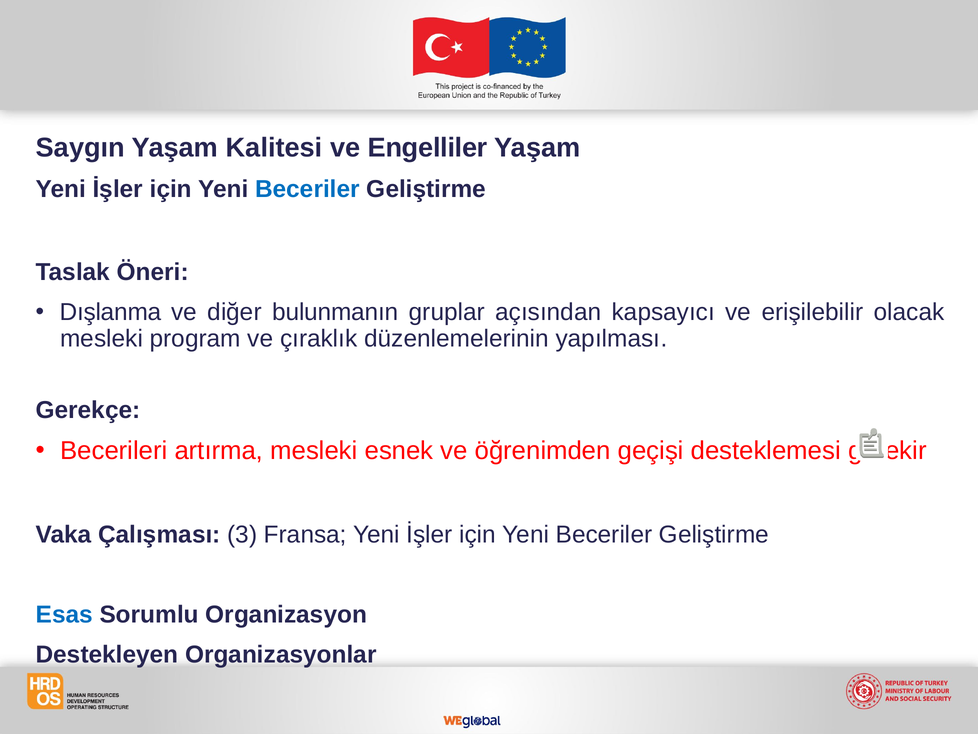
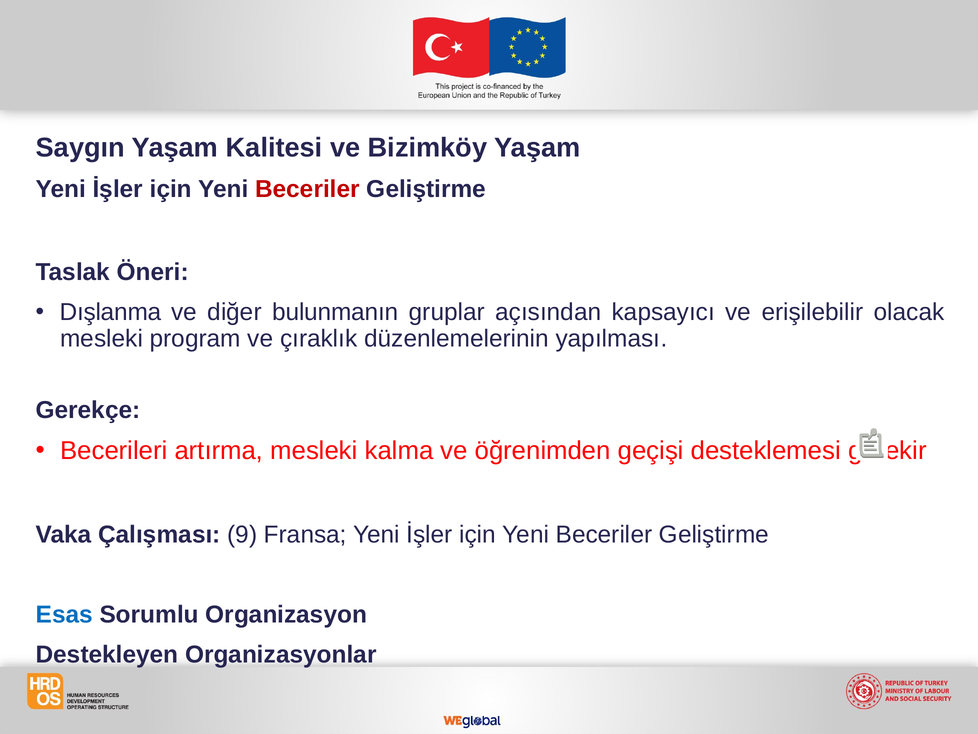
Engelliler: Engelliler -> Bizimköy (427, 148)
Beceriler colour: blue -> red (307, 189)
esnek: esnek -> kalma (399, 450)
3: 3 -> 9 (242, 534)
